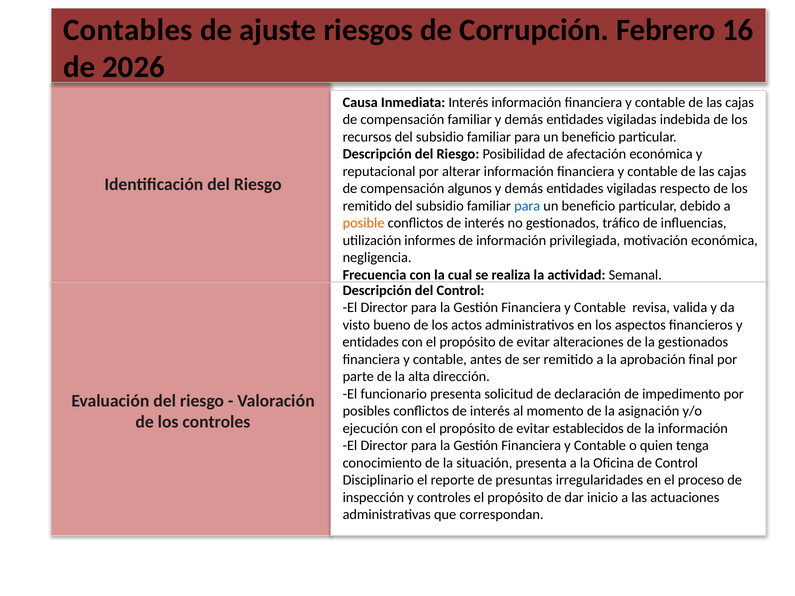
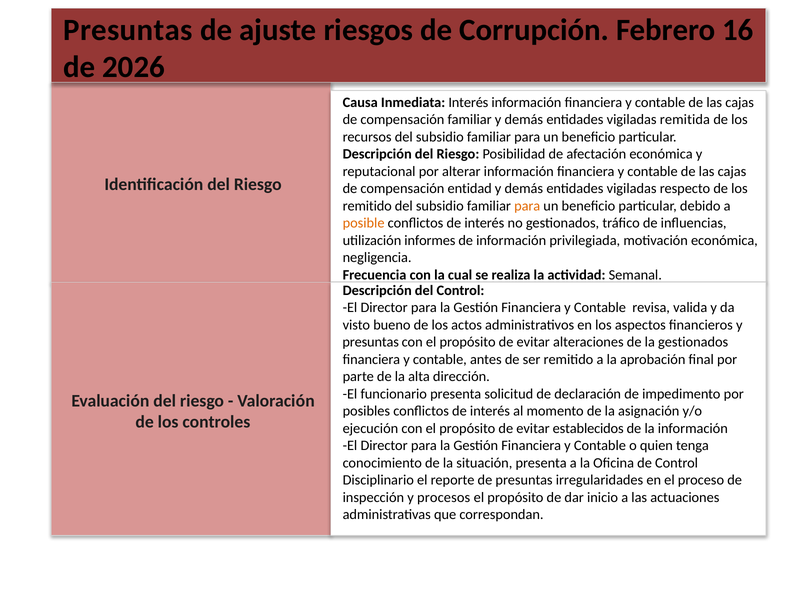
Contables: Contables -> Presuntas (128, 30)
indebida: indebida -> remitida (685, 120)
algunos: algunos -> entidad (470, 189)
para colour: blue -> orange (527, 206)
entidades: entidades -> presuntas (371, 342)
y controles: controles -> procesos (444, 497)
